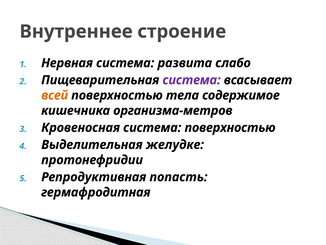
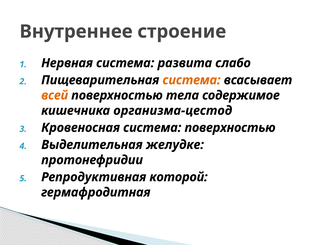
система colour: purple -> orange (192, 80)
организма-метров: организма-метров -> организма-цестод (173, 110)
попасть: попасть -> которой (179, 177)
